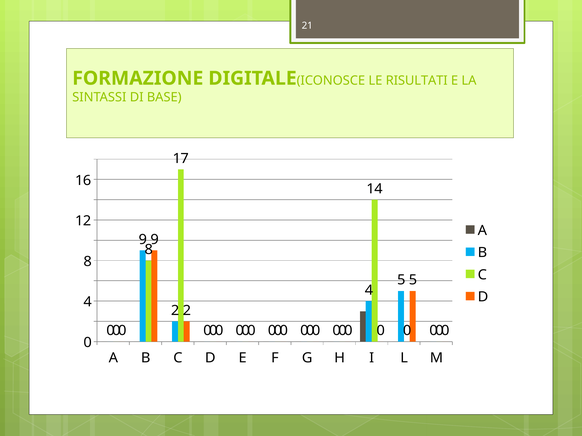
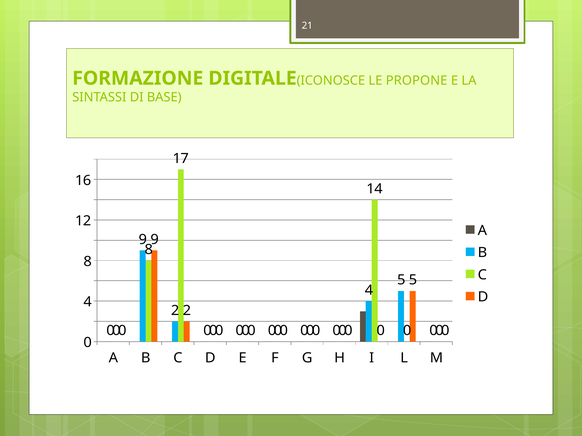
RISULTATI: RISULTATI -> PROPONE (417, 81)
